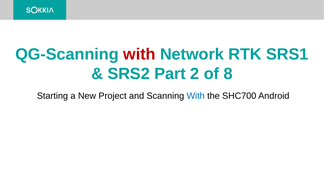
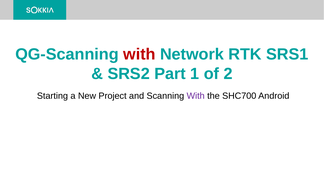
2: 2 -> 1 (195, 74)
8: 8 -> 2 (228, 74)
With colour: blue -> purple (196, 96)
